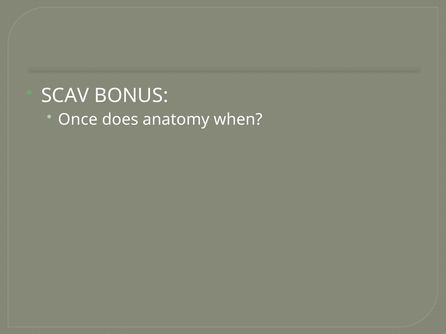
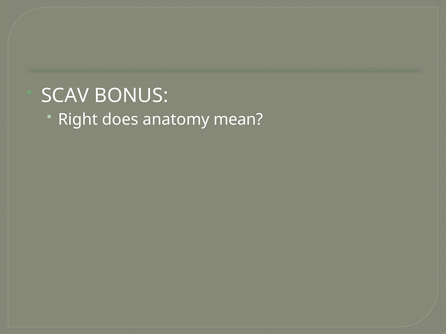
Once: Once -> Right (78, 120)
when: when -> mean (238, 120)
